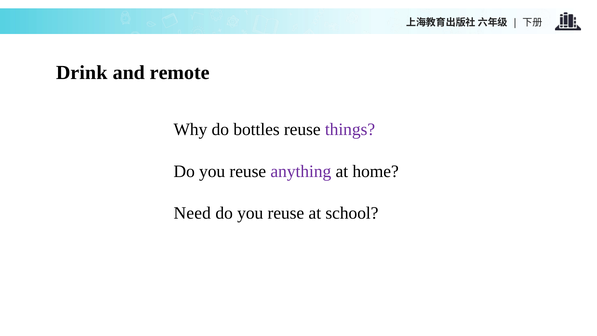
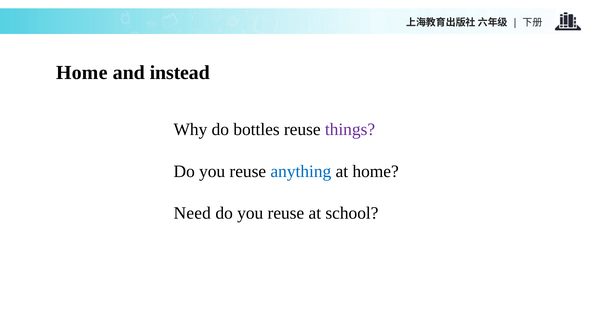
Drink: Drink -> Home (82, 73)
remote: remote -> instead (180, 73)
anything colour: purple -> blue (301, 171)
